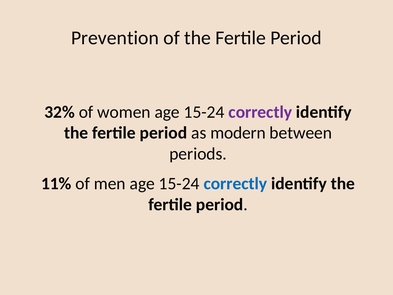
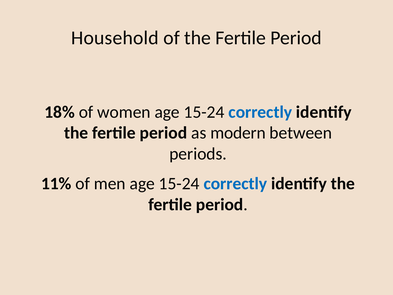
Prevention: Prevention -> Household (115, 38)
32%: 32% -> 18% (60, 112)
correctly colour: purple -> blue (260, 112)
